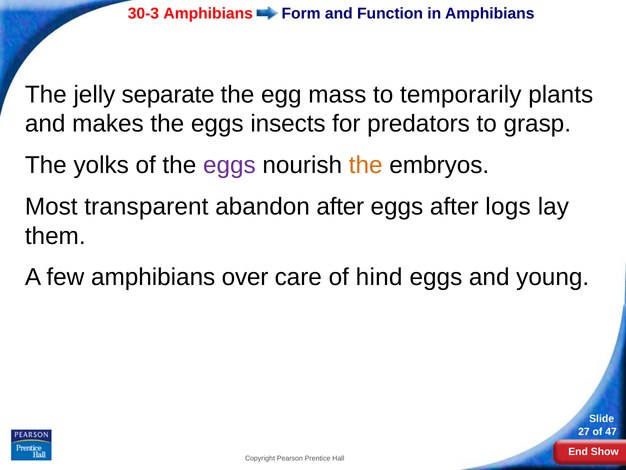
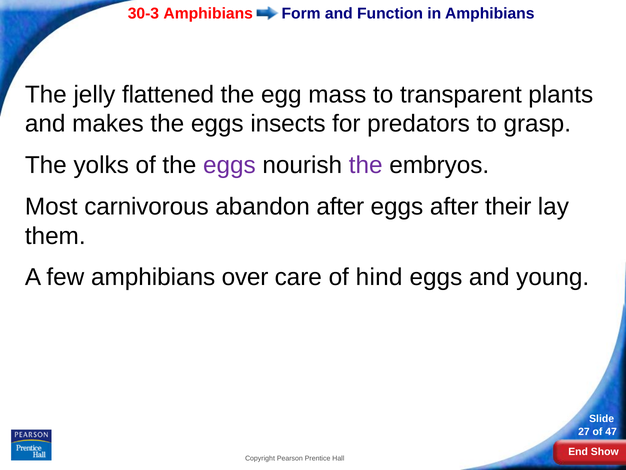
separate: separate -> flattened (168, 94)
temporarily: temporarily -> transparent (461, 94)
the colour: orange -> purple (366, 165)
transparent: transparent -> carnivorous (146, 206)
logs: logs -> their (508, 206)
